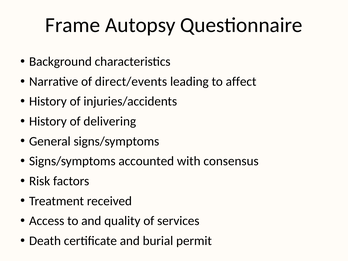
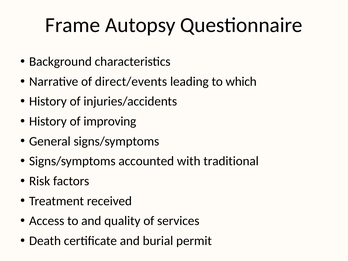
affect: affect -> which (241, 81)
delivering: delivering -> improving (110, 121)
consensus: consensus -> traditional (231, 161)
